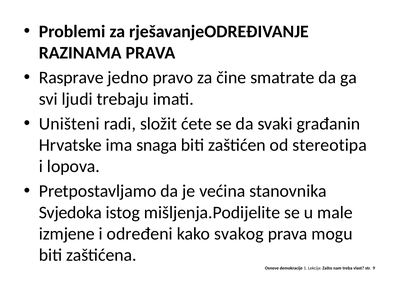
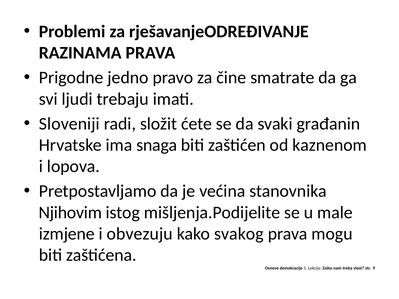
Rasprave: Rasprave -> Prigodne (71, 78)
Uništeni: Uništeni -> Sloveniji (69, 124)
stereotipa: stereotipa -> kaznenom (330, 145)
Svjedoka: Svjedoka -> Njihovim (70, 213)
određeni: određeni -> obvezuju (140, 234)
